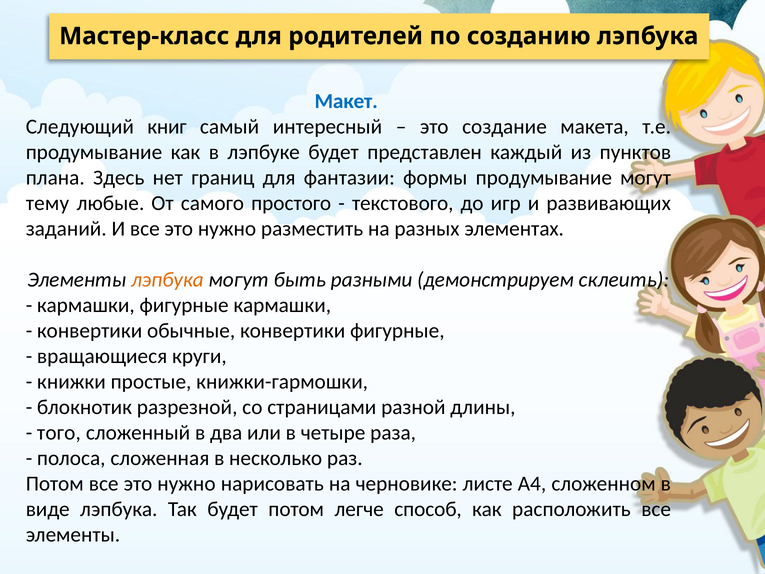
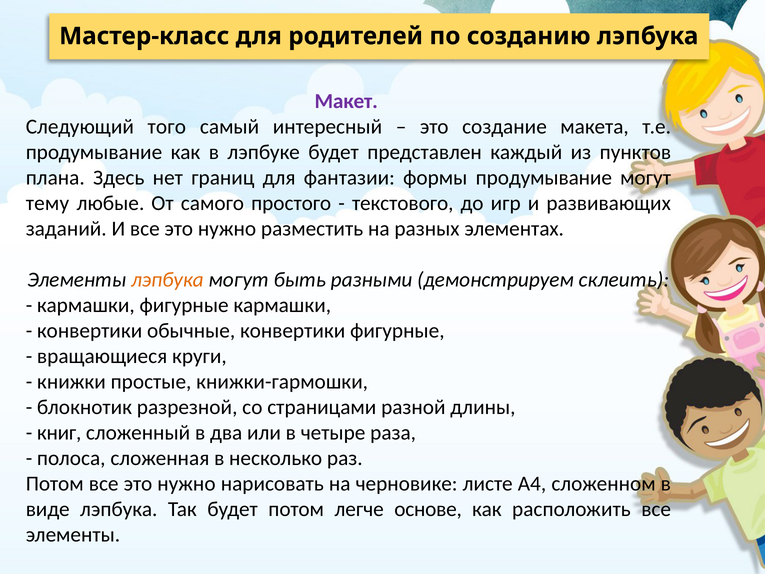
Макет colour: blue -> purple (346, 101)
книг: книг -> того (167, 127)
того: того -> книг (59, 433)
способ: способ -> основе (428, 509)
